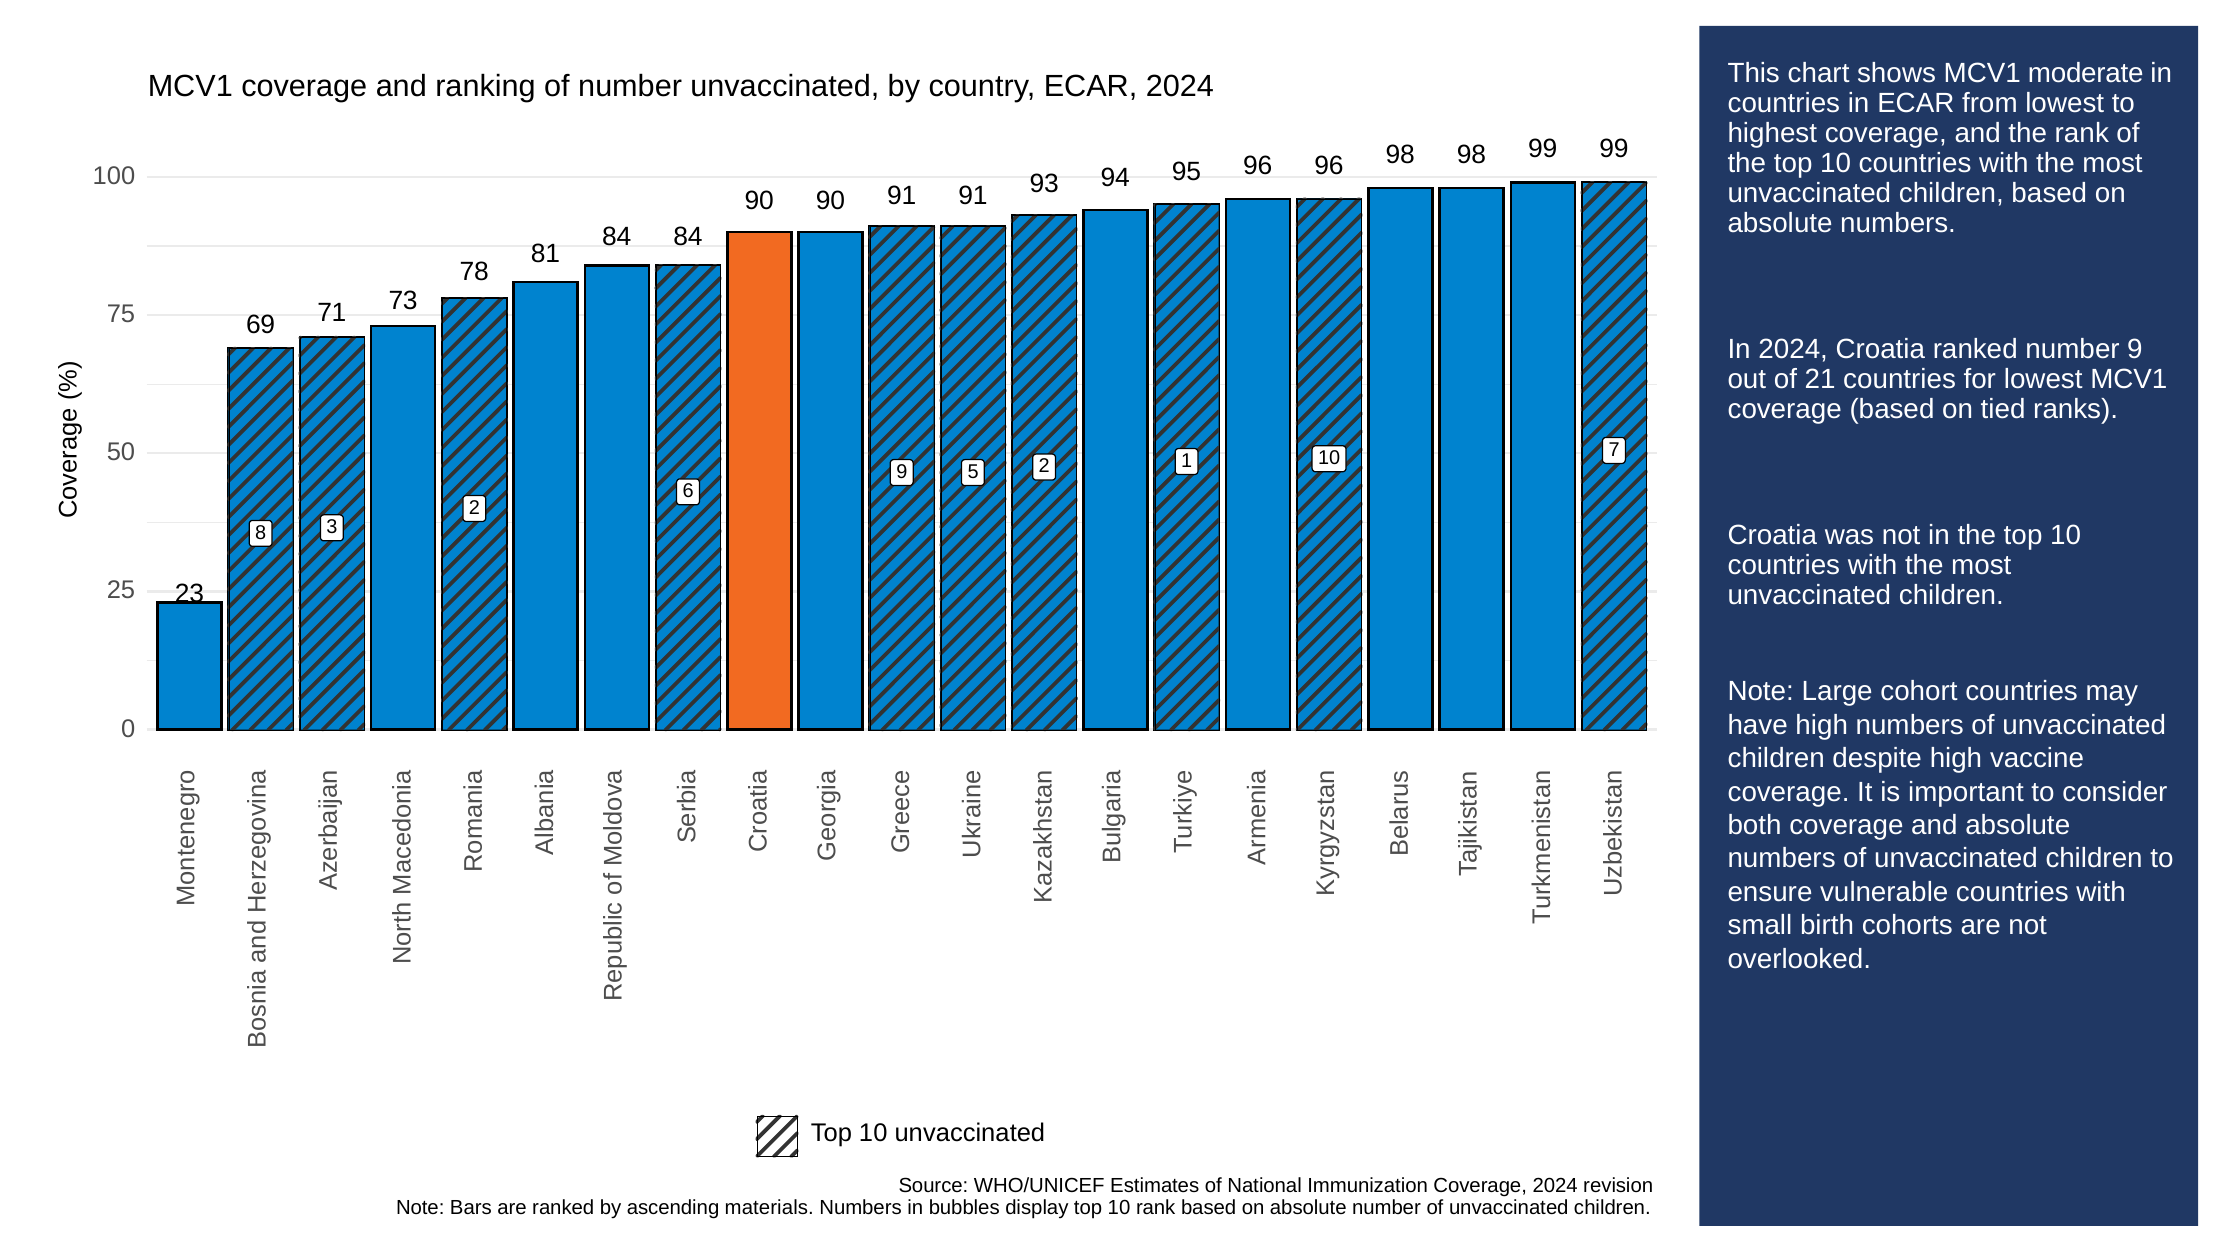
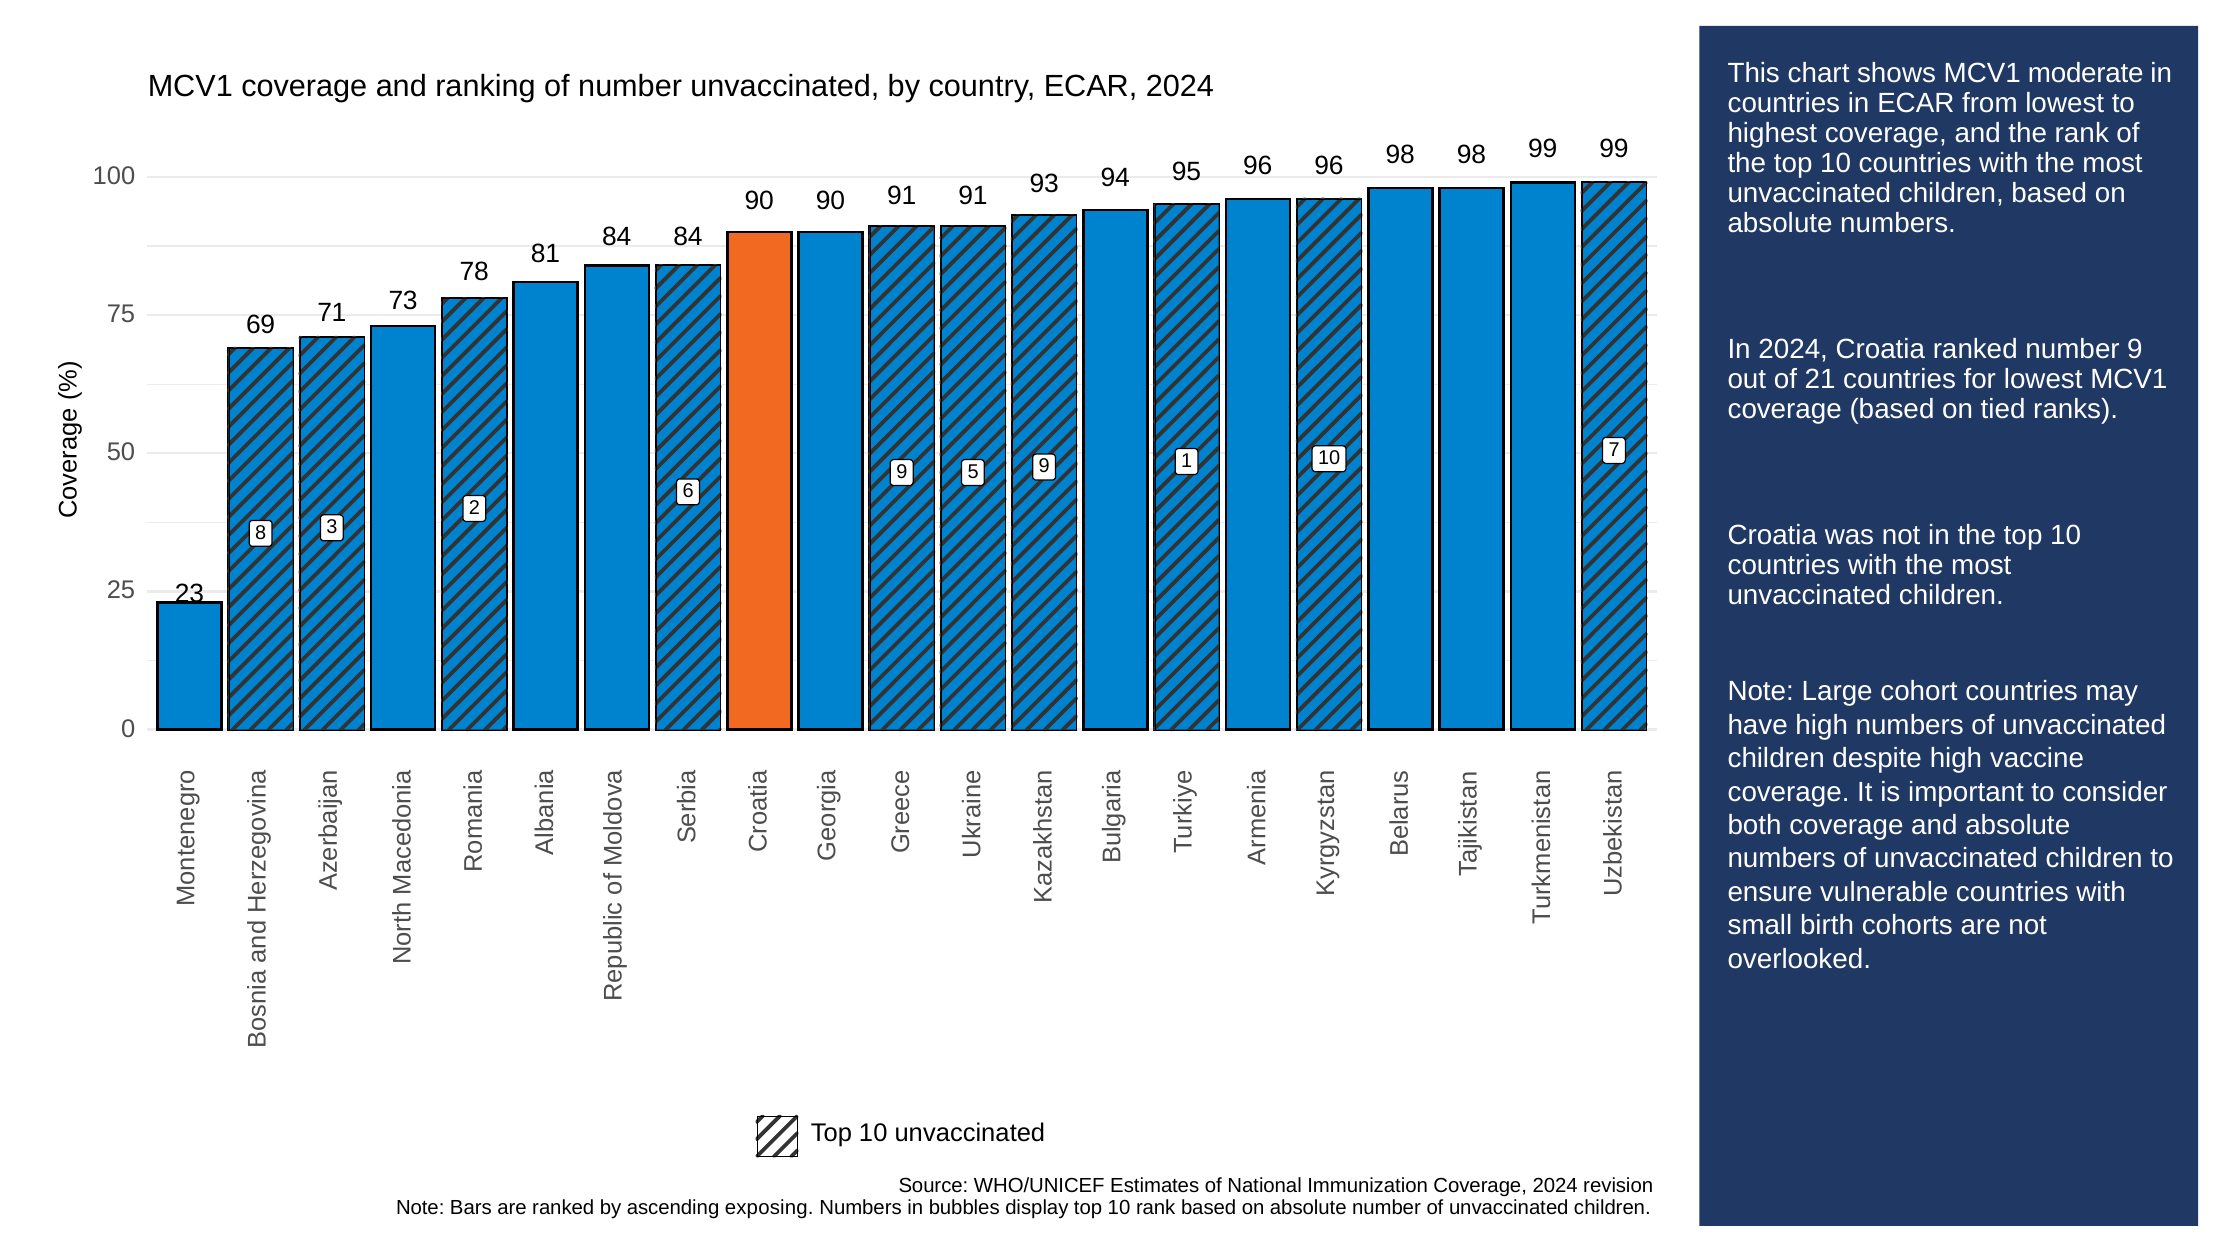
9 2: 2 -> 9 (1044, 466)
materials: materials -> exposing (769, 1208)
